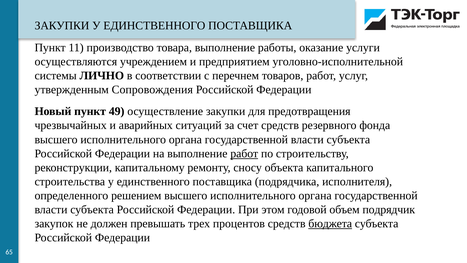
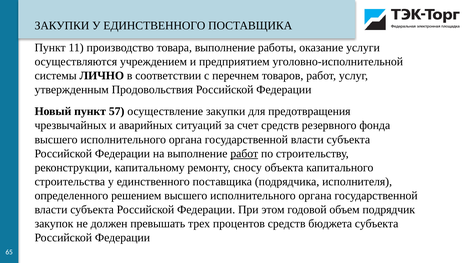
Сопровождения: Сопровождения -> Продовольствия (152, 90)
49: 49 -> 57 (117, 111)
бюджета underline: present -> none (330, 223)
